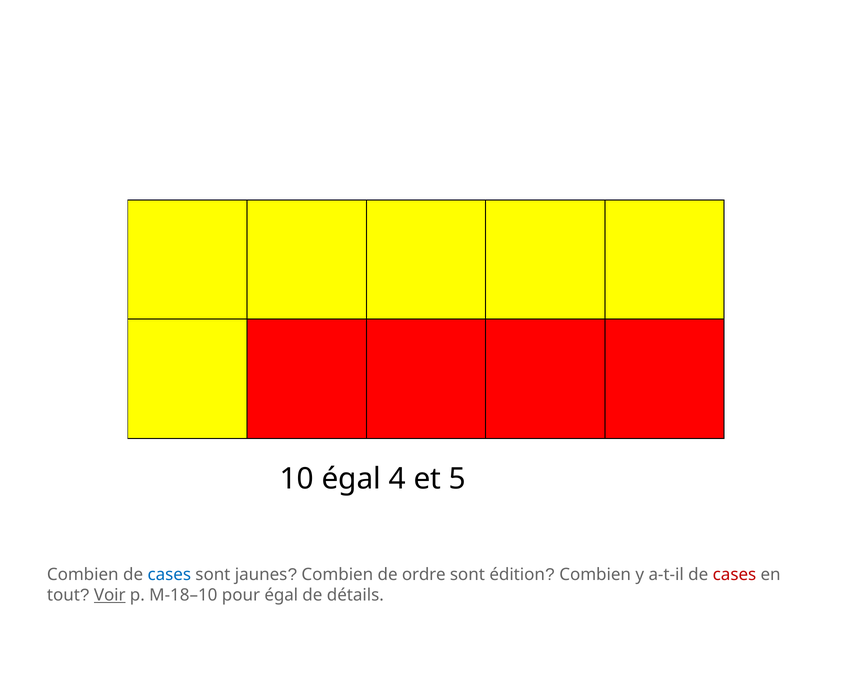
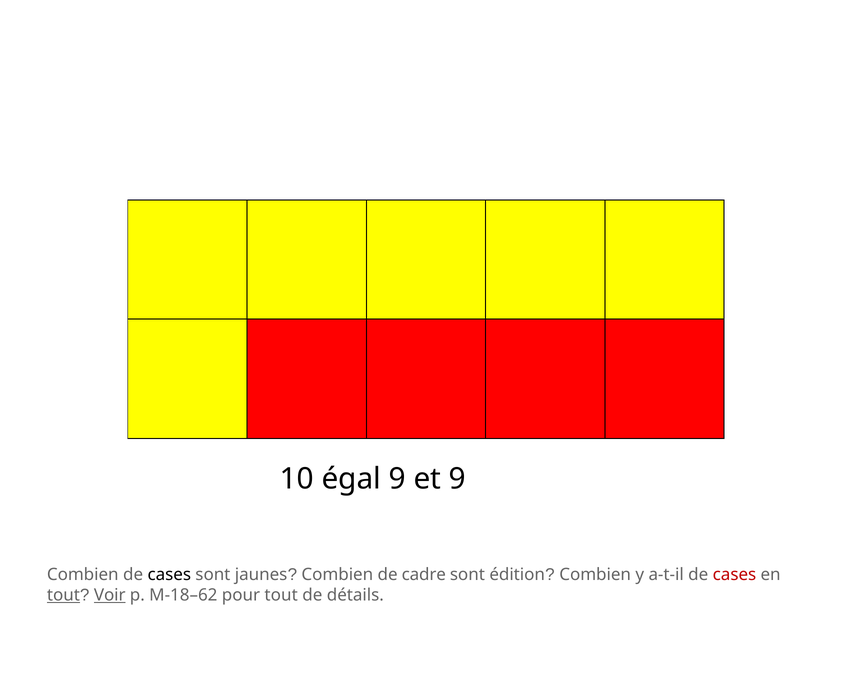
égal 4: 4 -> 9 (397, 479)
et 5: 5 -> 9 (457, 479)
cases colour: blue -> black (169, 575)
ordre: ordre -> cadre (424, 575)
tout underline: none -> present (63, 596)
M-18–10: M-18–10 -> M-18–62 (183, 596)
pour égal: égal -> tout (281, 596)
